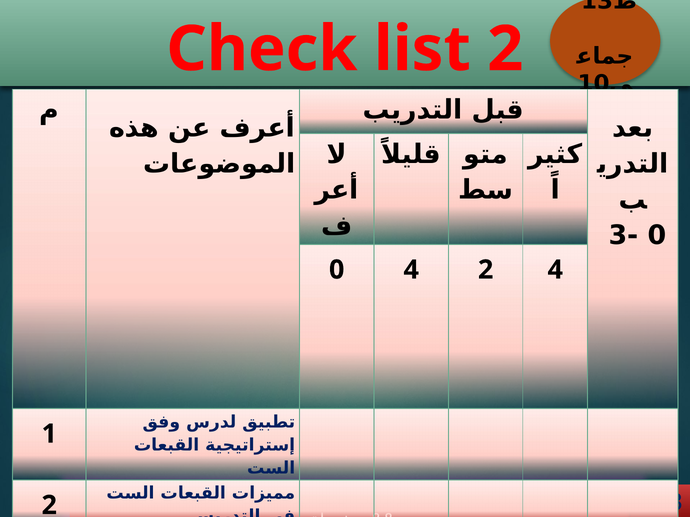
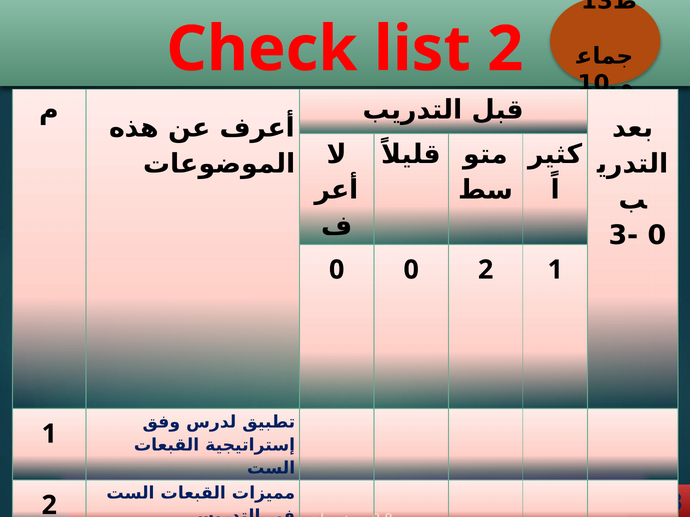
0 4: 4 -> 0 (411, 270)
2 4: 4 -> 1 (555, 270)
